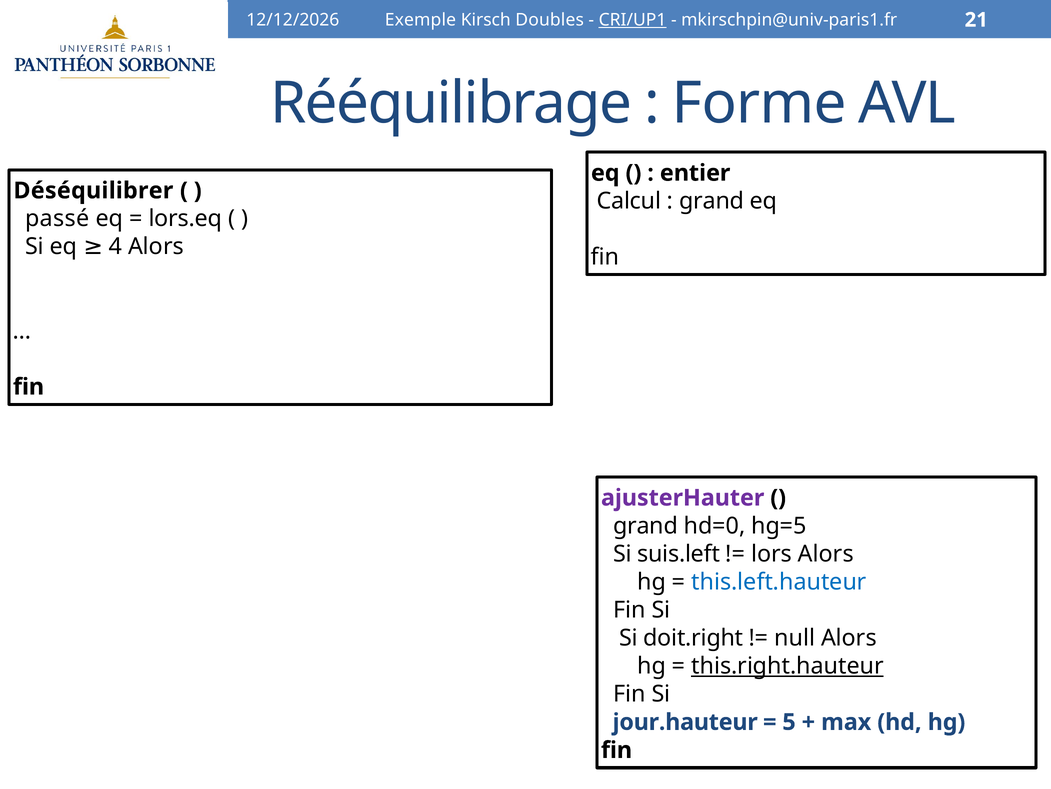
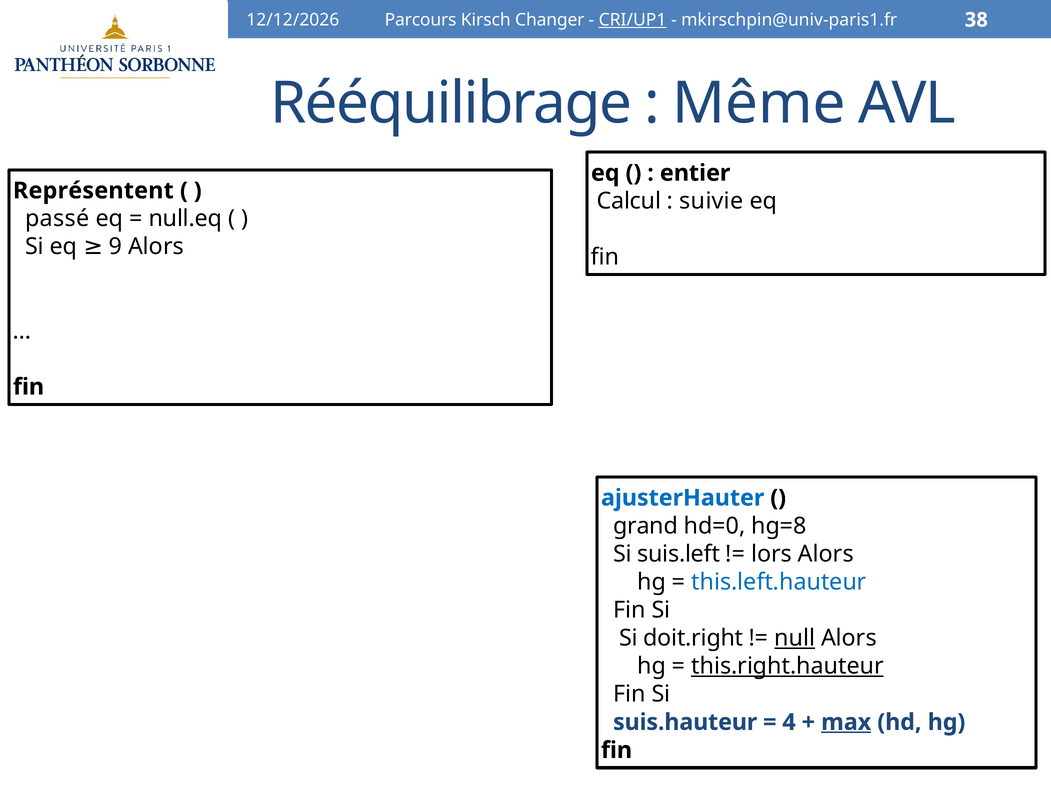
Exemple: Exemple -> Parcours (421, 20)
Doubles: Doubles -> Changer (550, 20)
21: 21 -> 38 (976, 20)
Forme: Forme -> Même (759, 103)
Déséquilibrer: Déséquilibrer -> Représentent (93, 190)
grand: grand -> suivie (711, 201)
lors.eq: lors.eq -> null.eq (185, 218)
4: 4 -> 9 (115, 246)
ajusterHauter colour: purple -> blue (683, 497)
hg=5: hg=5 -> hg=8 (779, 525)
null underline: none -> present (795, 637)
jour.hauteur: jour.hauteur -> suis.hauteur (685, 722)
5: 5 -> 4 (789, 722)
max underline: none -> present (846, 722)
